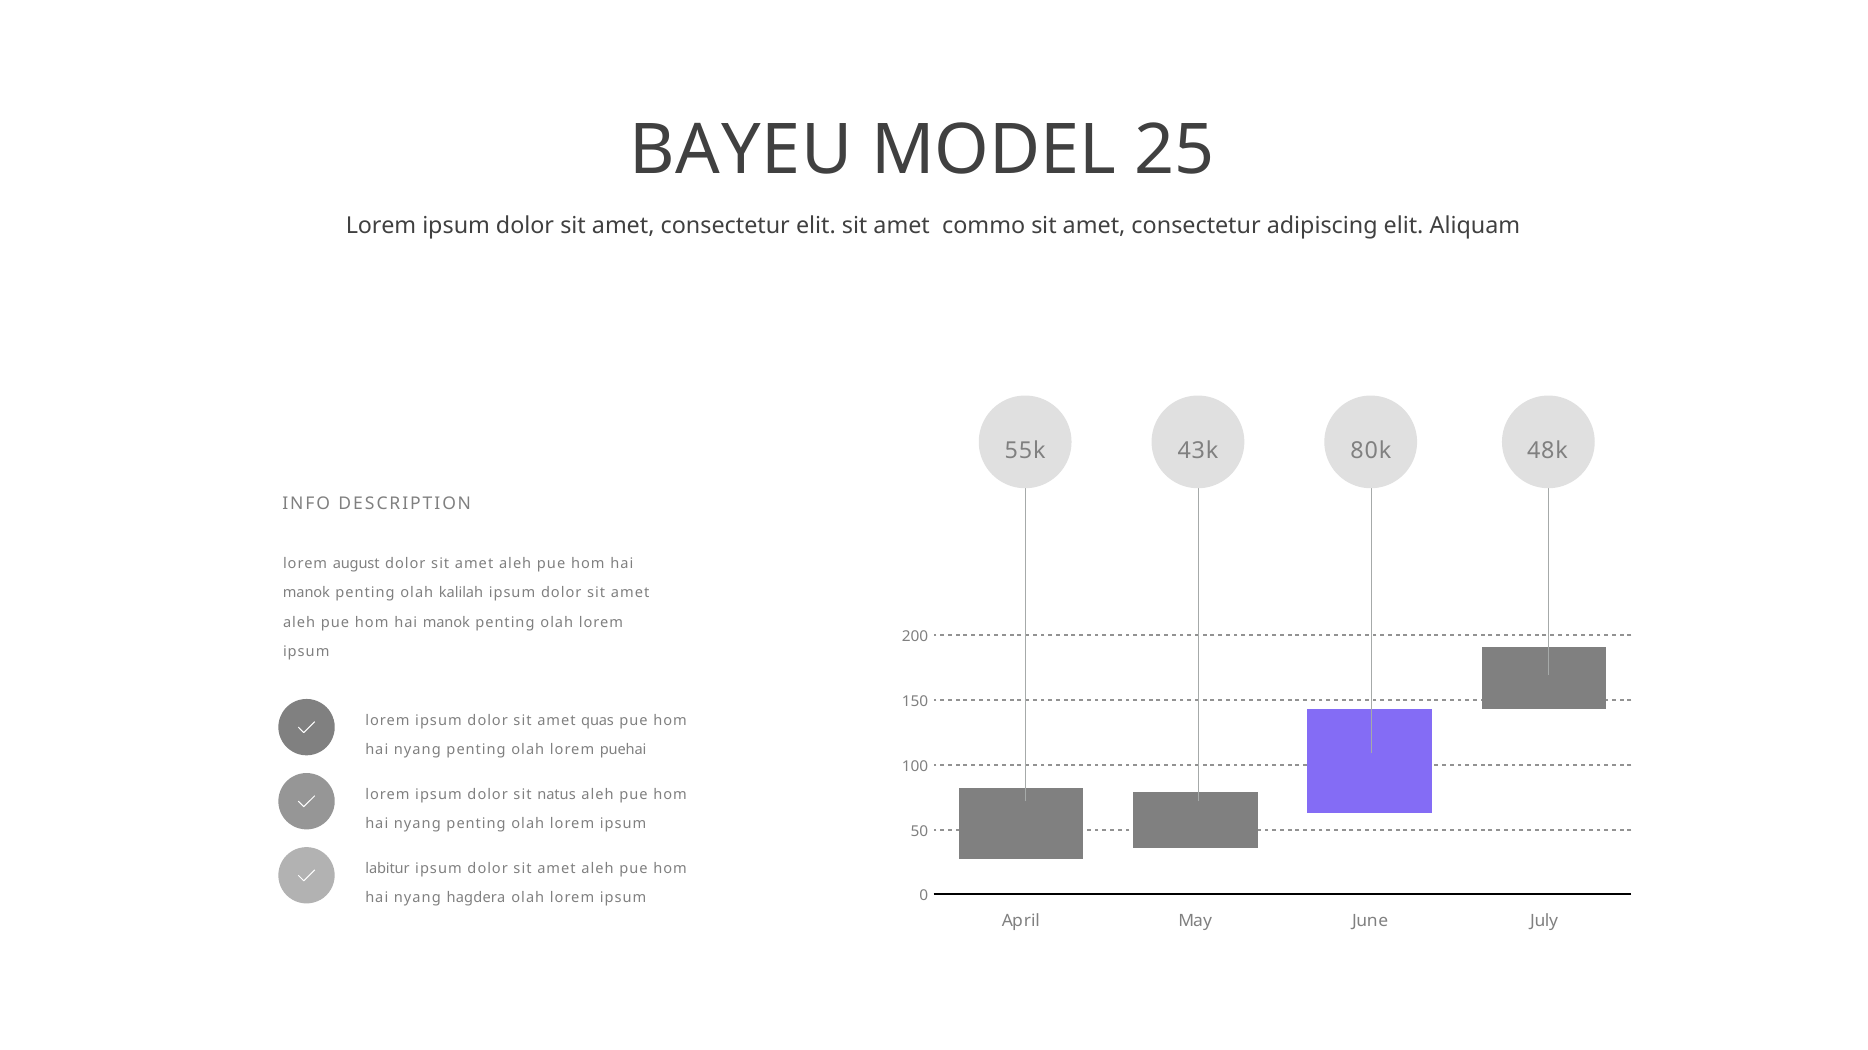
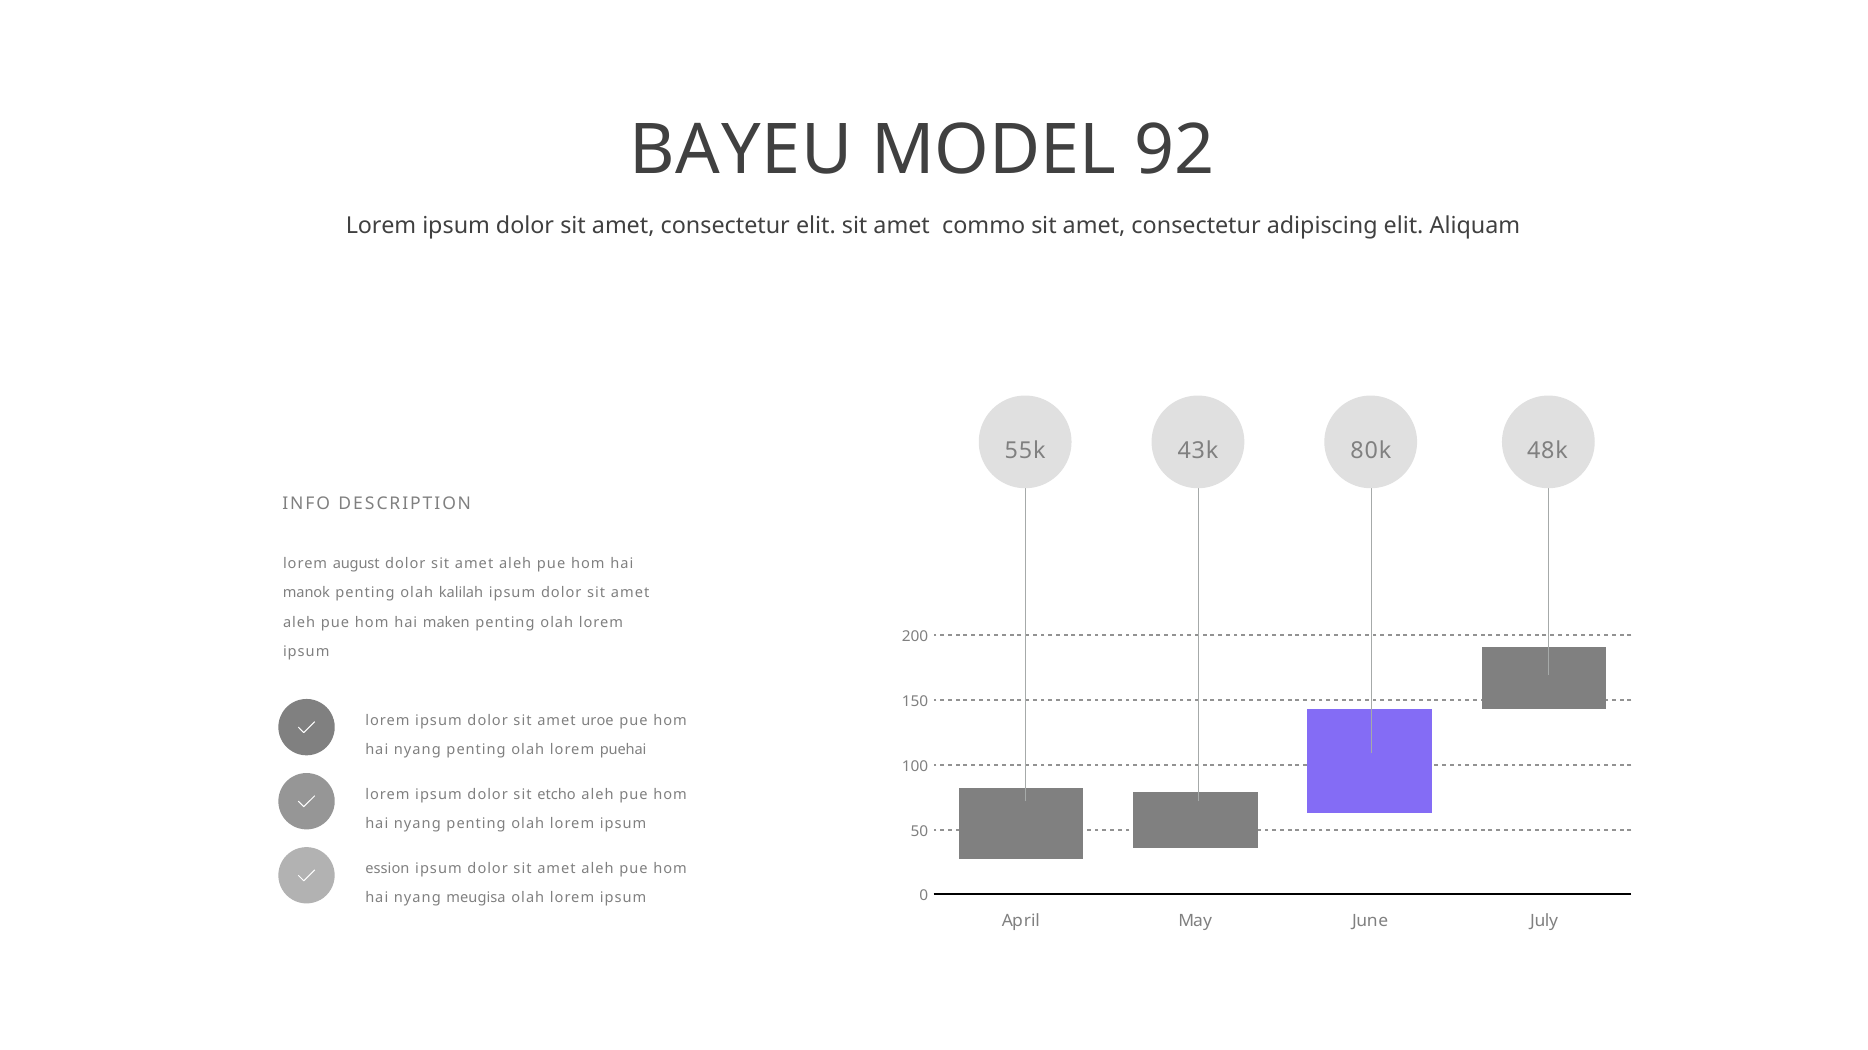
25: 25 -> 92 (1174, 151)
manok: manok -> maken (446, 623)
quas: quas -> uroe (598, 721)
natus: natus -> etcho (556, 795)
labitur: labitur -> ession (387, 869)
hagdera: hagdera -> meugisa (476, 898)
